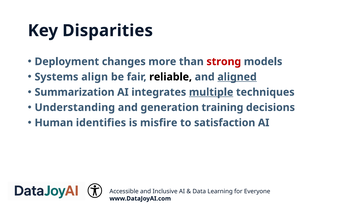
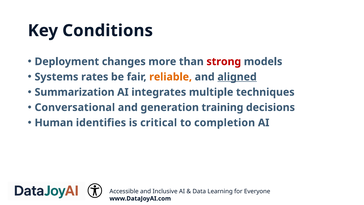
Disparities: Disparities -> Conditions (108, 31)
align: align -> rates (95, 77)
reliable colour: black -> orange (171, 77)
multiple underline: present -> none (211, 92)
Understanding: Understanding -> Conversational (75, 107)
misfire: misfire -> critical (159, 123)
satisfaction: satisfaction -> completion (225, 123)
